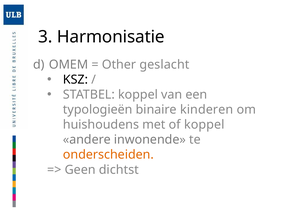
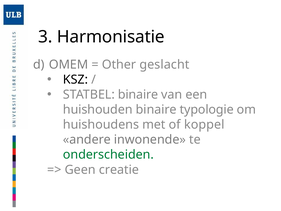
STATBEL koppel: koppel -> binaire (138, 95)
typologieën: typologieën -> huishouden (98, 110)
kinderen: kinderen -> typologie (207, 110)
onderscheiden colour: orange -> green (108, 154)
dichtst: dichtst -> creatie (119, 169)
